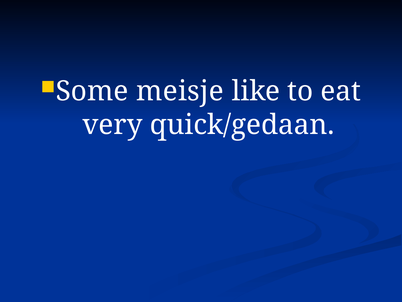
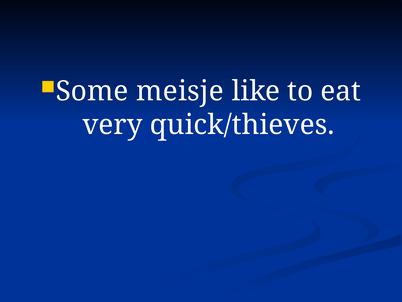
quick/gedaan: quick/gedaan -> quick/thieves (242, 125)
